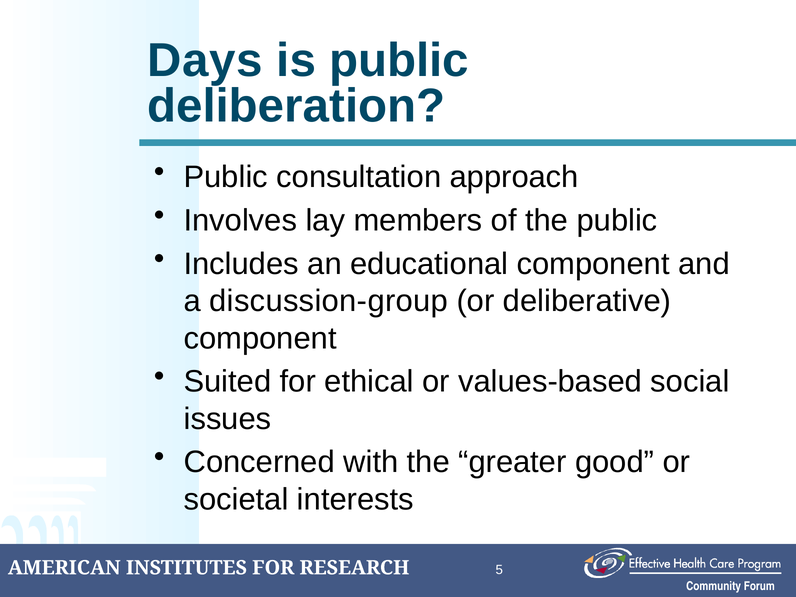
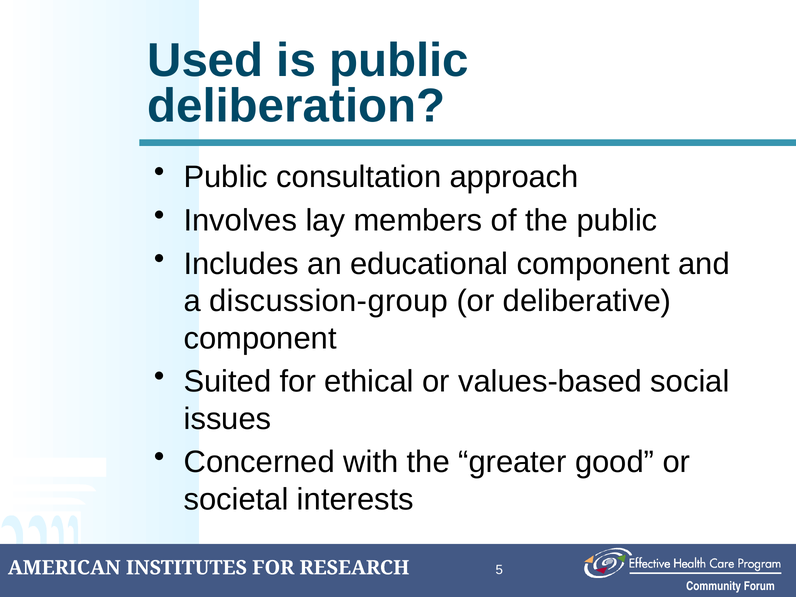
Days: Days -> Used (205, 61)
